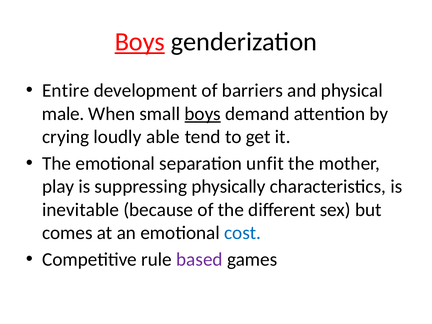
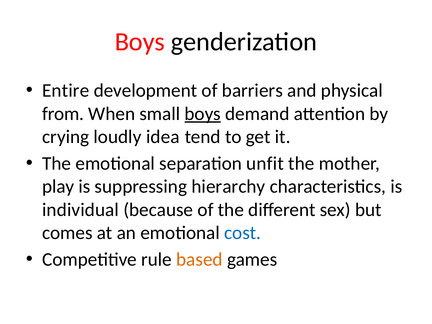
Boys underline: present -> none (140, 42)
male: male -> from (63, 114)
able: able -> idea (163, 137)
physically: physically -> hierarchy (228, 187)
inevitable: inevitable -> individual (81, 210)
based colour: purple -> orange (199, 260)
